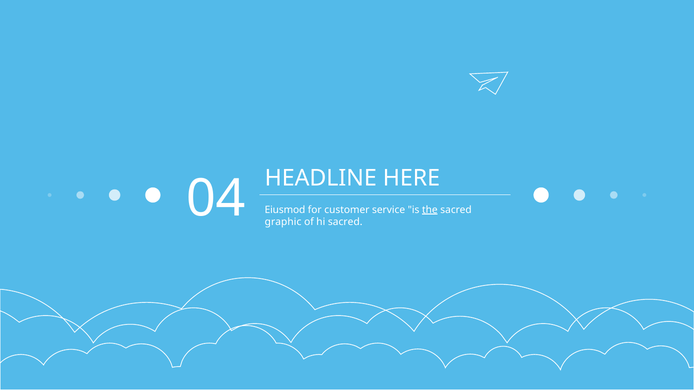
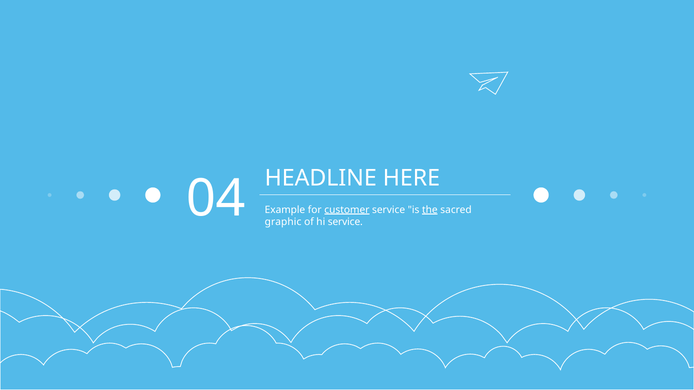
Eiusmod: Eiusmod -> Example (285, 210)
customer underline: none -> present (347, 210)
hi sacred: sacred -> service (345, 222)
